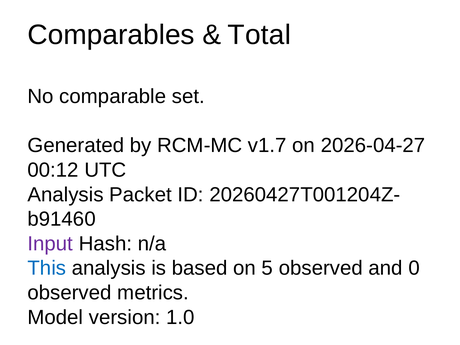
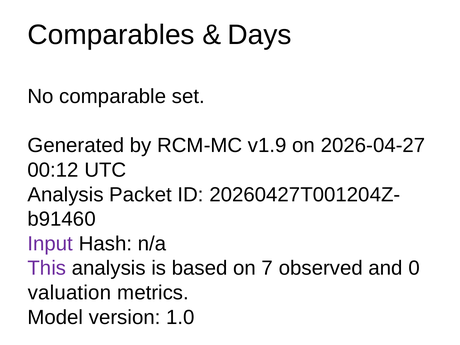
Total: Total -> Days (260, 35)
v1.7: v1.7 -> v1.9 (267, 146)
This colour: blue -> purple (47, 268)
5: 5 -> 7 (267, 268)
observed: observed -> valuation (69, 293)
